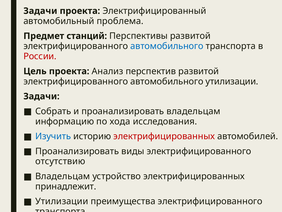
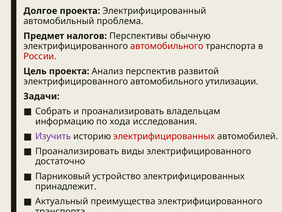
Задачи: Задачи -> Долгое (40, 11)
станций: станций -> налогов (87, 36)
Перспективы развитой: развитой -> обычную (190, 36)
автомобильного colour: blue -> red (167, 46)
Изучить colour: blue -> purple (53, 136)
отсутствию: отсутствию -> достаточно (60, 161)
Владельцам: Владельцам -> Парниковый (63, 176)
Утилизации: Утилизации -> Актуальный (62, 201)
